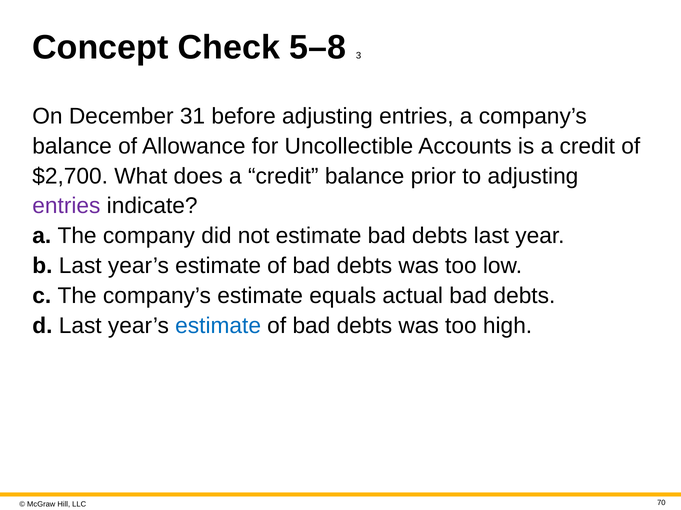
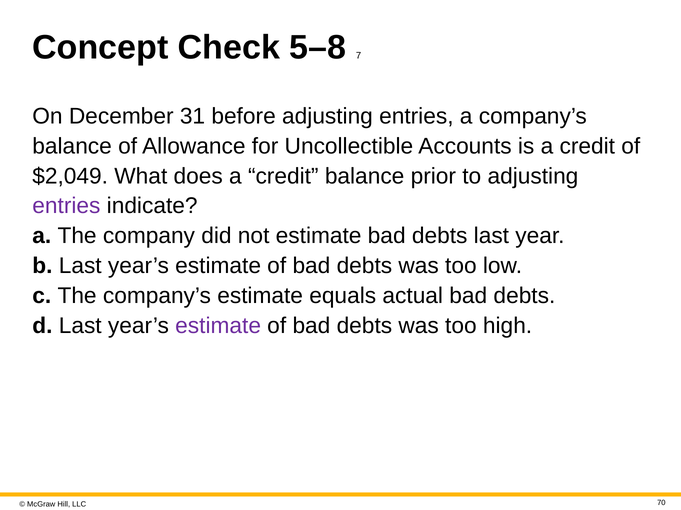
3: 3 -> 7 (359, 56)
$2,700: $2,700 -> $2,049 (70, 176)
estimate colour: blue -> purple (218, 326)
